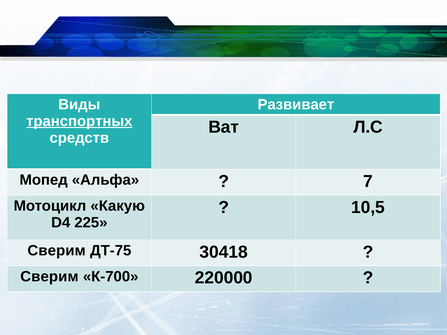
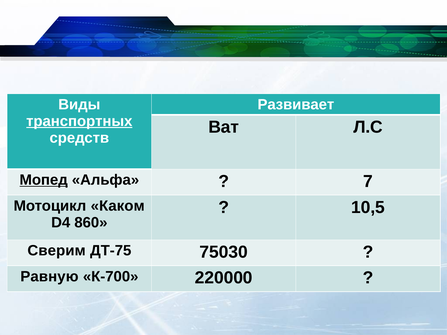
Мопед underline: none -> present (44, 180)
Какую: Какую -> Каком (118, 206)
225: 225 -> 860 (91, 223)
30418: 30418 -> 75030 (224, 252)
Сверим: Сверим -> Равную (49, 277)
